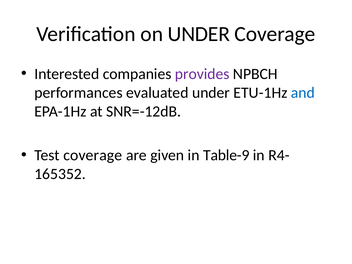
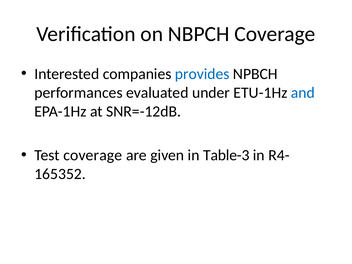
on UNDER: UNDER -> NBPCH (199, 34)
provides colour: purple -> blue (202, 74)
Table-9: Table-9 -> Table-3 (226, 155)
